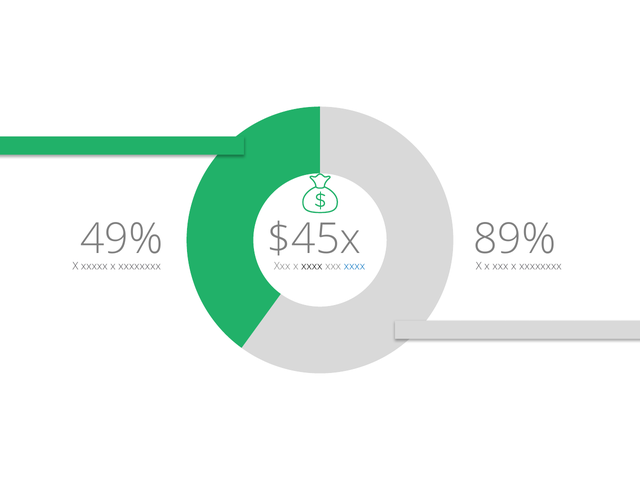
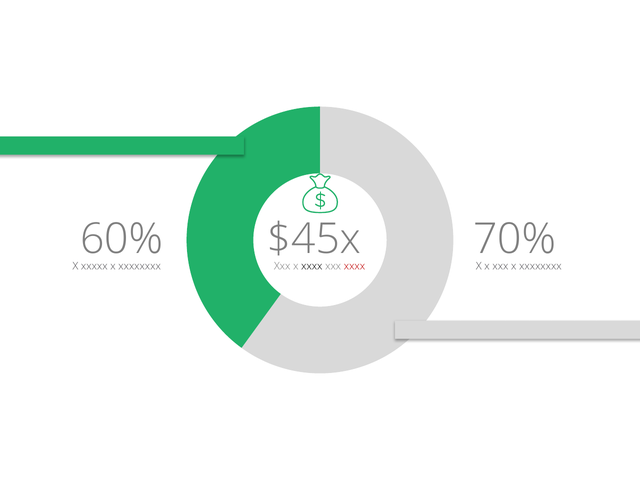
49%: 49% -> 60% (122, 239)
89%: 89% -> 70% (515, 239)
xxxx colour: blue -> red (354, 266)
